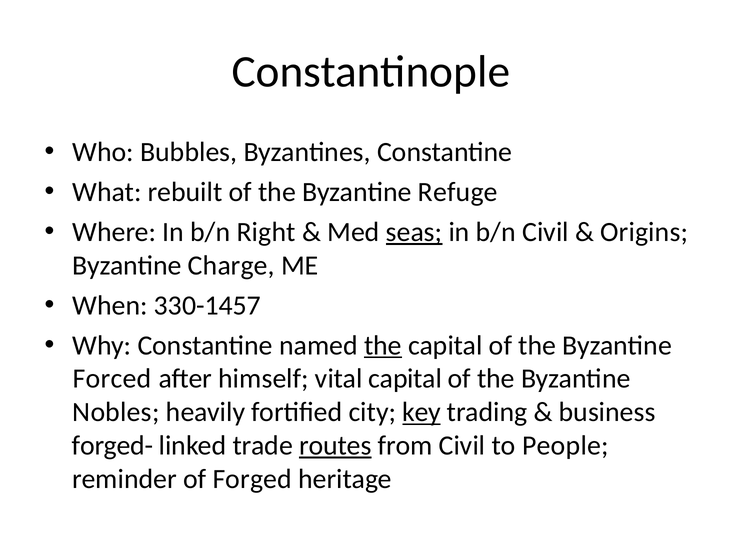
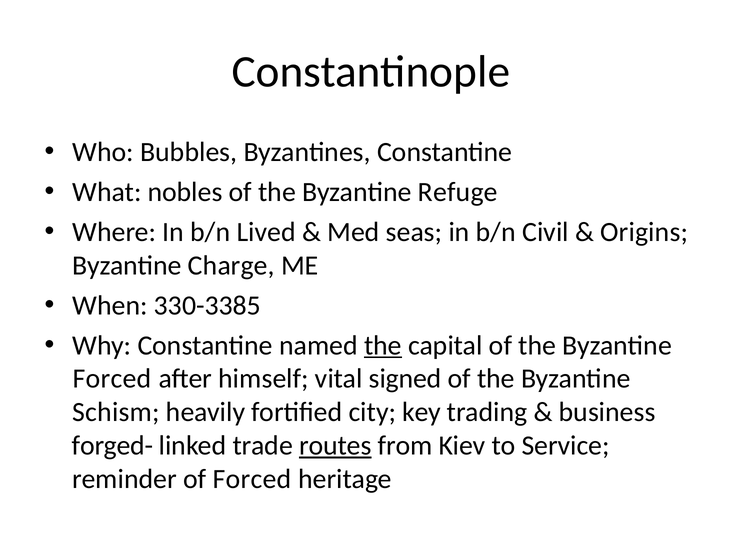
rebuilt: rebuilt -> nobles (185, 192)
Right: Right -> Lived (266, 232)
seas underline: present -> none (414, 232)
330-1457: 330-1457 -> 330-3385 (207, 306)
vital capital: capital -> signed (405, 379)
Nobles: Nobles -> Schism (116, 413)
key underline: present -> none (422, 413)
from Civil: Civil -> Kiev (462, 446)
People: People -> Service (566, 446)
of Forged: Forged -> Forced (252, 479)
